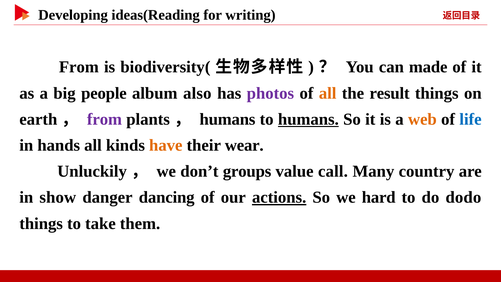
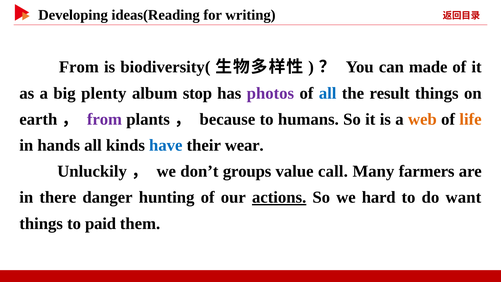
people: people -> plenty (104, 93)
also: also -> stop (197, 93)
all colour: orange -> blue (328, 93)
humans: humans -> because (227, 119)
humans underline: present -> none (308, 119)
life colour: blue -> orange (471, 119)
have colour: orange -> blue (166, 145)
country: country -> farmers (427, 171)
show: show -> there (58, 197)
dancing: dancing -> hunting (167, 197)
dodo: dodo -> want (463, 197)
take: take -> paid (101, 223)
